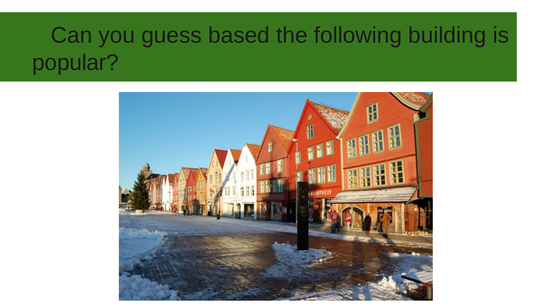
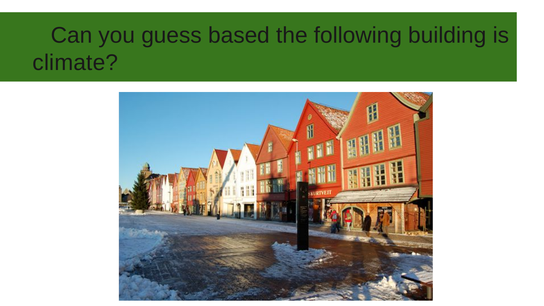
popular: popular -> climate (75, 63)
